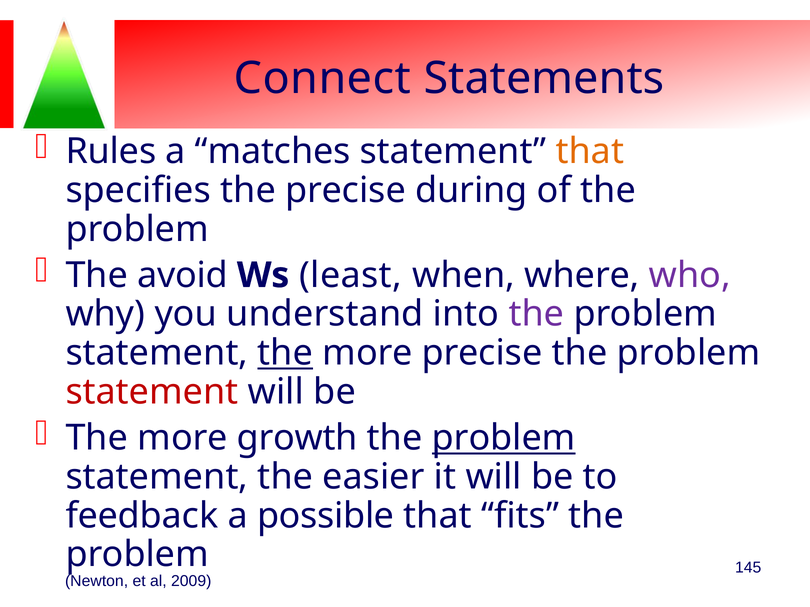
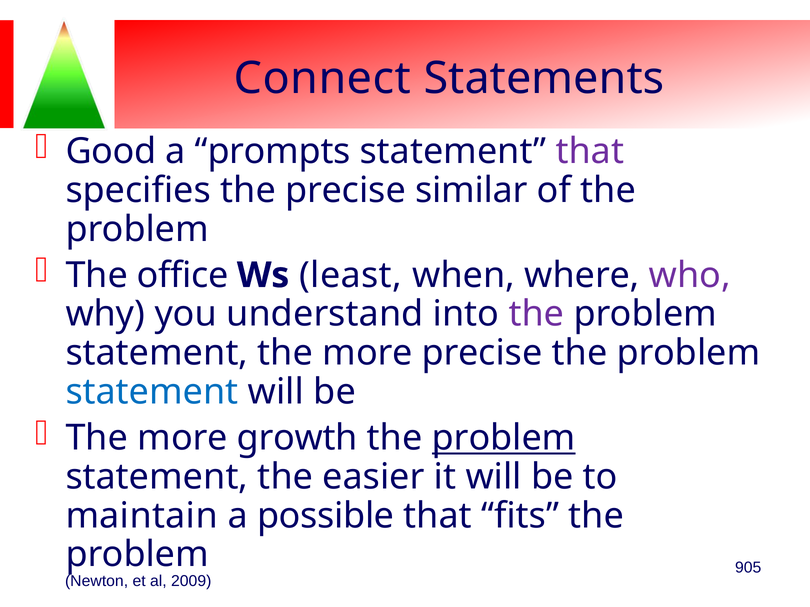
Rules: Rules -> Good (111, 152)
matches: matches -> prompts (273, 152)
that colour: orange -> purple (590, 152)
during: during -> similar (471, 190)
avoid: avoid -> office (183, 275)
the underline: present -> none (285, 353)
statement colour: red -> blue (152, 392)
feedback: feedback -> maintain (142, 516)
145: 145 -> 905 (748, 568)
